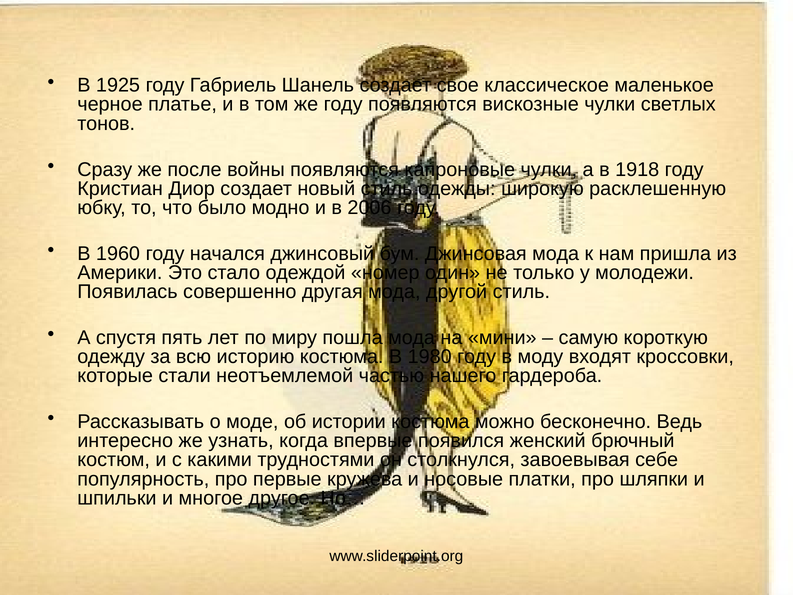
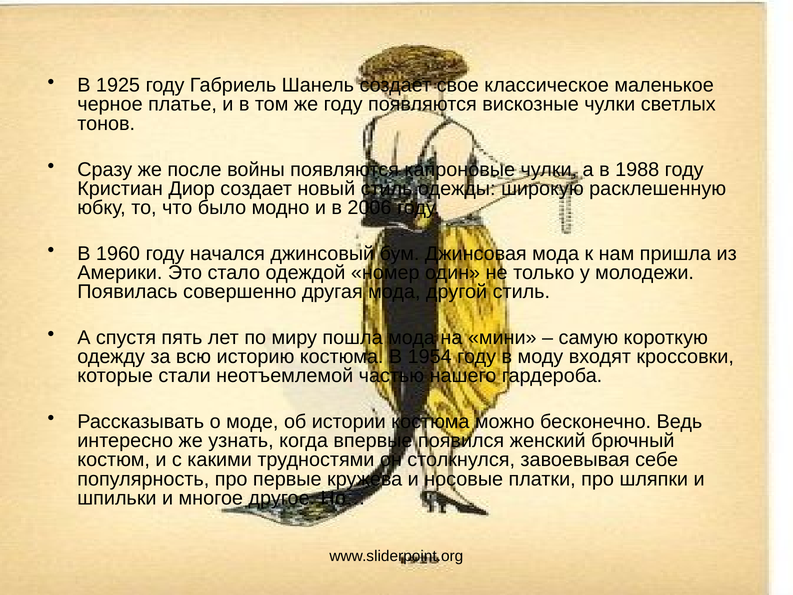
1918: 1918 -> 1988 (637, 169)
1980: 1980 -> 1954 (430, 357)
